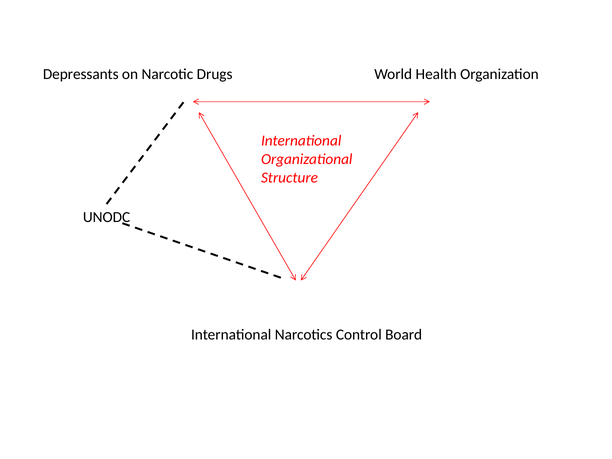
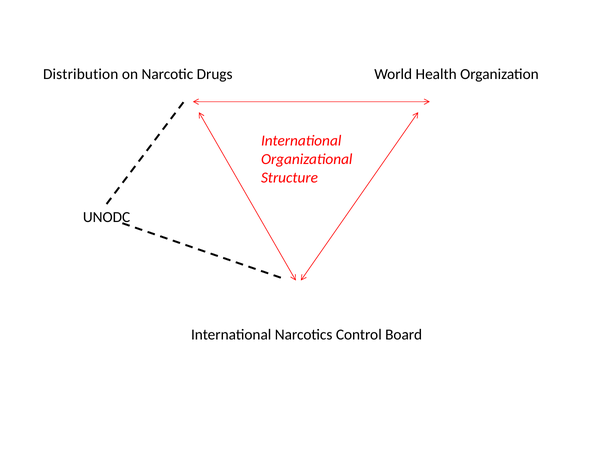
Depressants: Depressants -> Distribution (81, 74)
